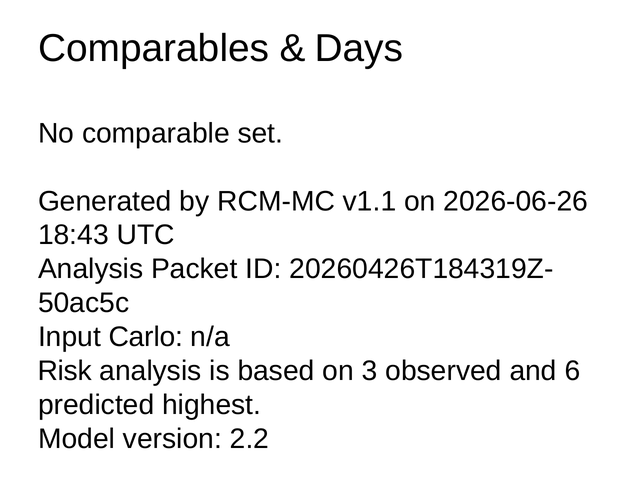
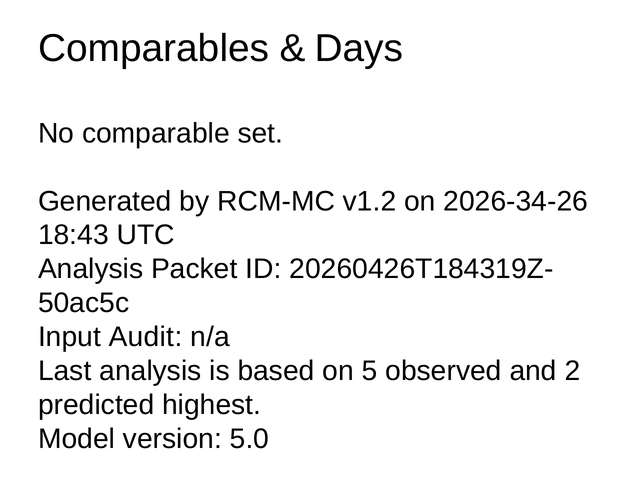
v1.1: v1.1 -> v1.2 (370, 201)
2026-06-26: 2026-06-26 -> 2026-34-26 (516, 201)
Carlo: Carlo -> Audit (146, 337)
Risk: Risk -> Last (65, 371)
3: 3 -> 5 (370, 371)
6: 6 -> 2 (572, 371)
2.2: 2.2 -> 5.0 (249, 439)
